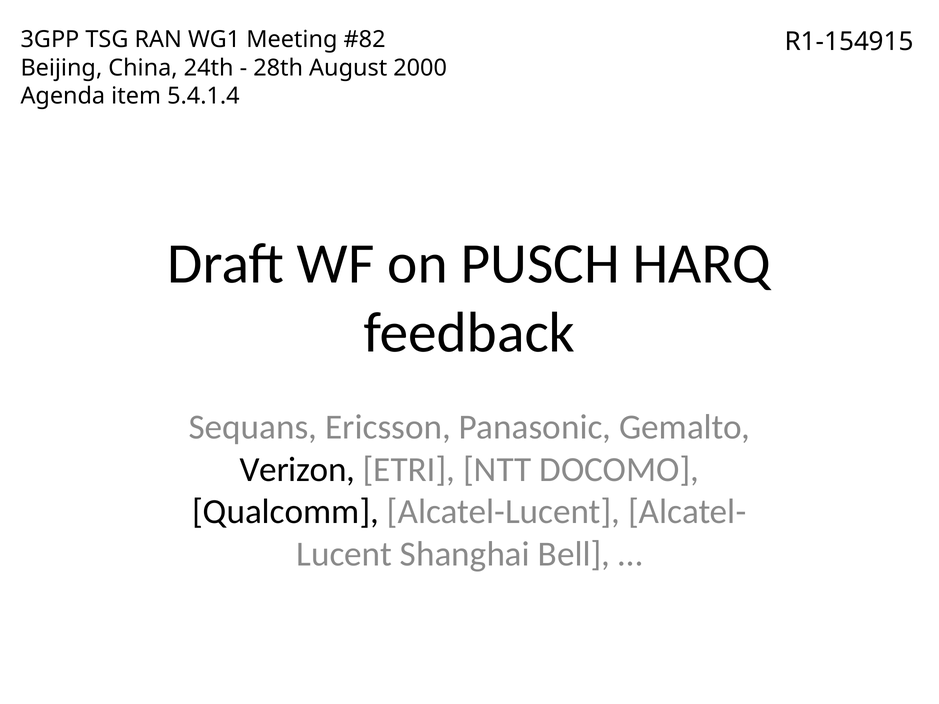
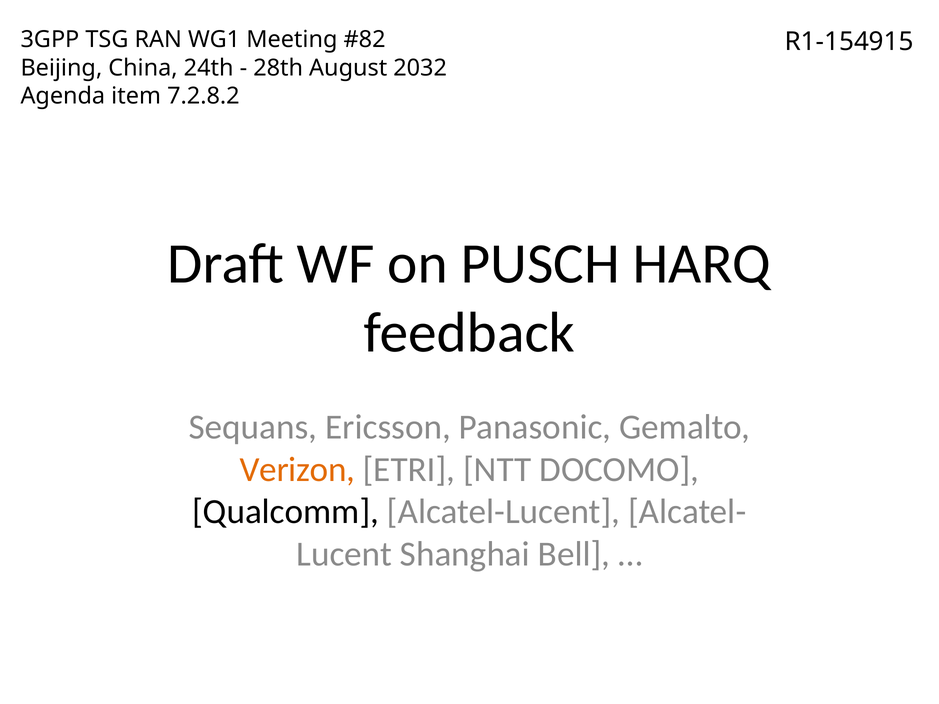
2000: 2000 -> 2032 (420, 68)
5.4.1.4: 5.4.1.4 -> 7.2.8.2 (203, 96)
Verizon colour: black -> orange (297, 470)
